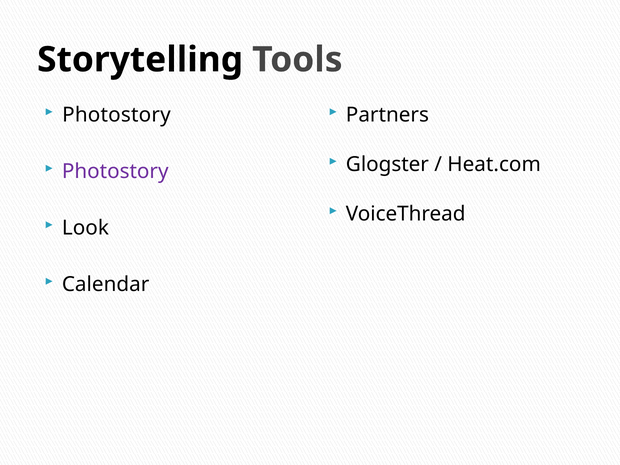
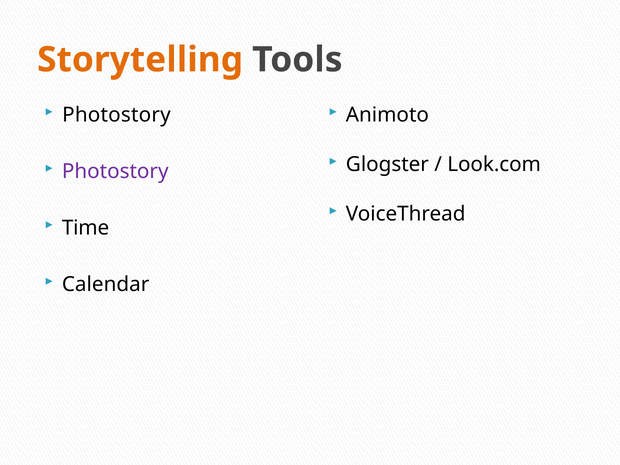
Storytelling colour: black -> orange (140, 60)
Partners: Partners -> Animoto (387, 115)
Heat.com: Heat.com -> Look.com (494, 164)
Look: Look -> Time (86, 228)
